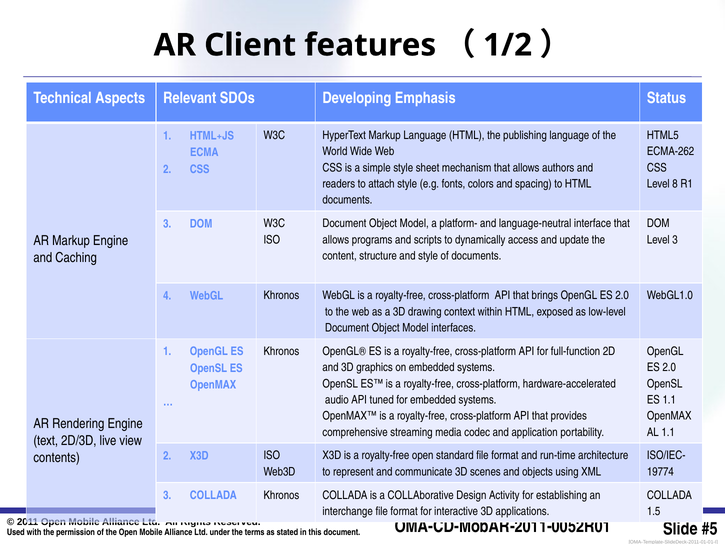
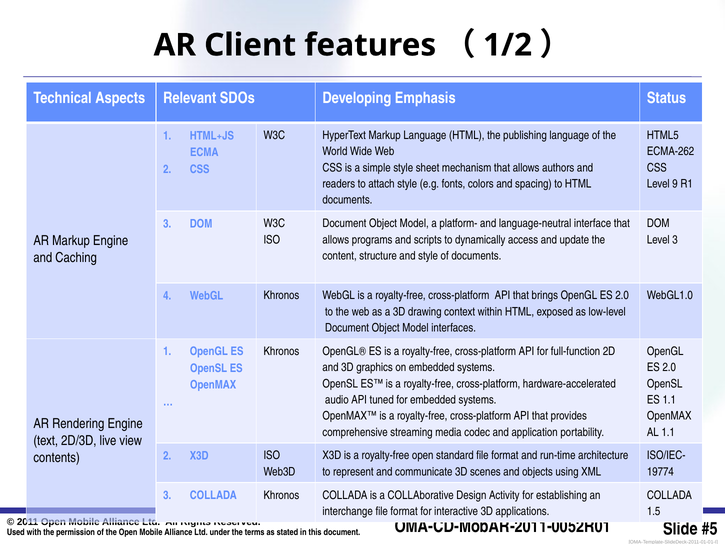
8: 8 -> 9 (675, 184)
